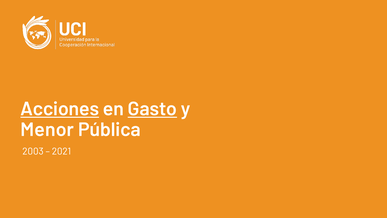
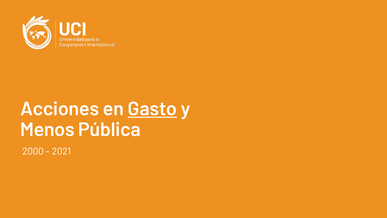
Acciones underline: present -> none (60, 109)
Menor: Menor -> Menos (47, 130)
2003: 2003 -> 2000 (33, 151)
